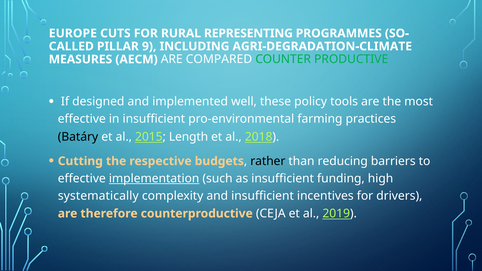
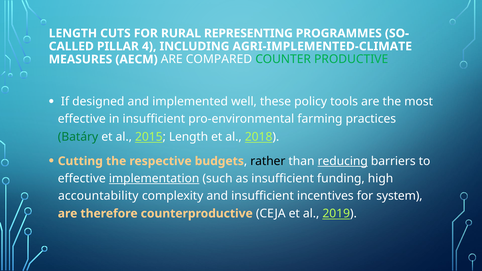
EUROPE: EUROPE -> LENGTH (73, 33)
9: 9 -> 4 (149, 46)
AGRI-DEGRADATION-CLIMATE: AGRI-DEGRADATION-CLIMATE -> AGRI-IMPLEMENTED-CLIMATE (322, 46)
Batáry colour: black -> green (78, 137)
reducing underline: none -> present (343, 161)
systematically: systematically -> accountability (98, 196)
drivers: drivers -> system (399, 196)
